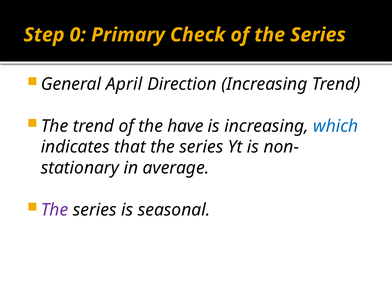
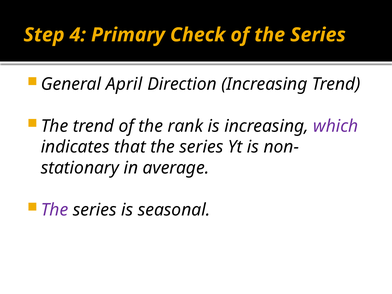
0: 0 -> 4 (78, 35)
have: have -> rank (185, 126)
which colour: blue -> purple (336, 126)
